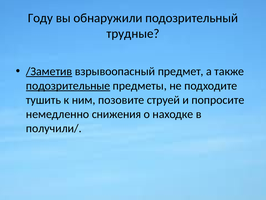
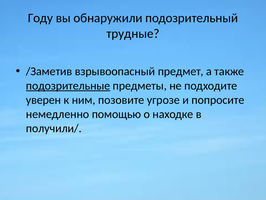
/Заметив underline: present -> none (49, 71)
тушить: тушить -> уверен (43, 100)
струей: струей -> угрозе (163, 100)
снижения: снижения -> помощью (116, 114)
